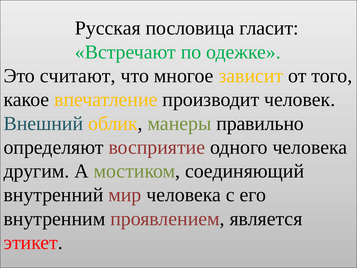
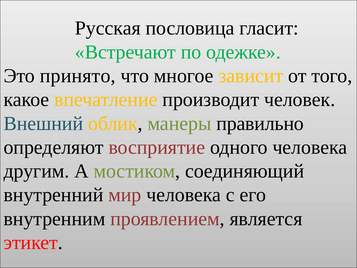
считают: считают -> принято (78, 76)
